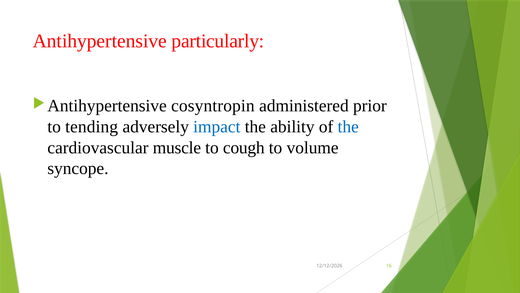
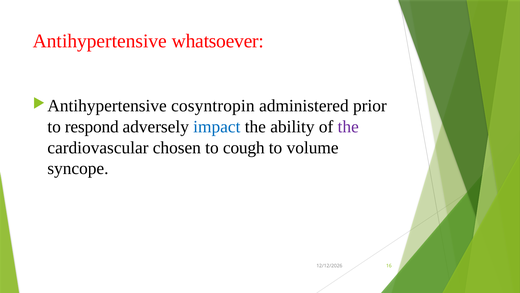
particularly: particularly -> whatsoever (218, 41)
tending: tending -> respond (92, 127)
the colour: blue -> purple (348, 127)
muscle: muscle -> chosen (177, 147)
